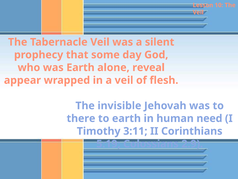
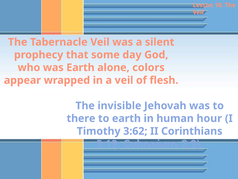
reveal: reveal -> colors (148, 67)
need: need -> hour (209, 118)
3:11: 3:11 -> 3:62 (135, 131)
